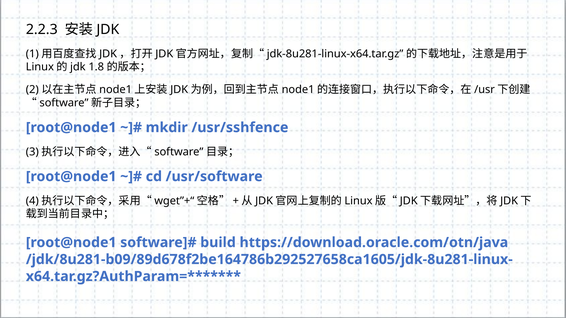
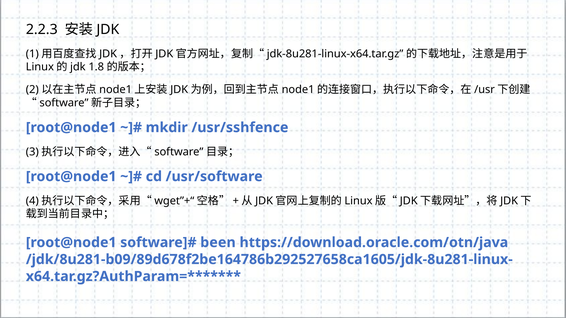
build: build -> been (218, 243)
